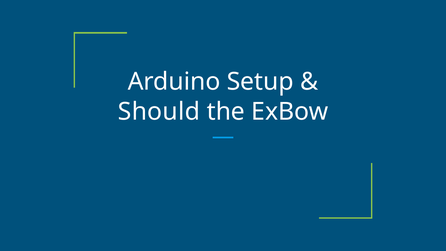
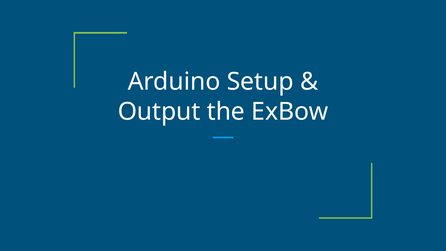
Should: Should -> Output (159, 111)
